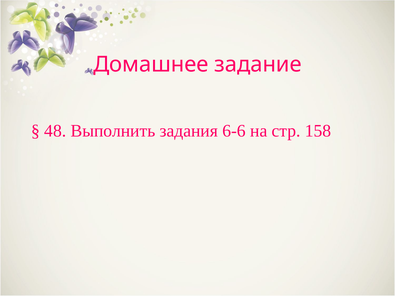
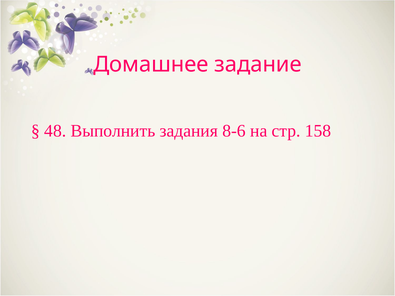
6-6: 6-6 -> 8-6 (234, 131)
